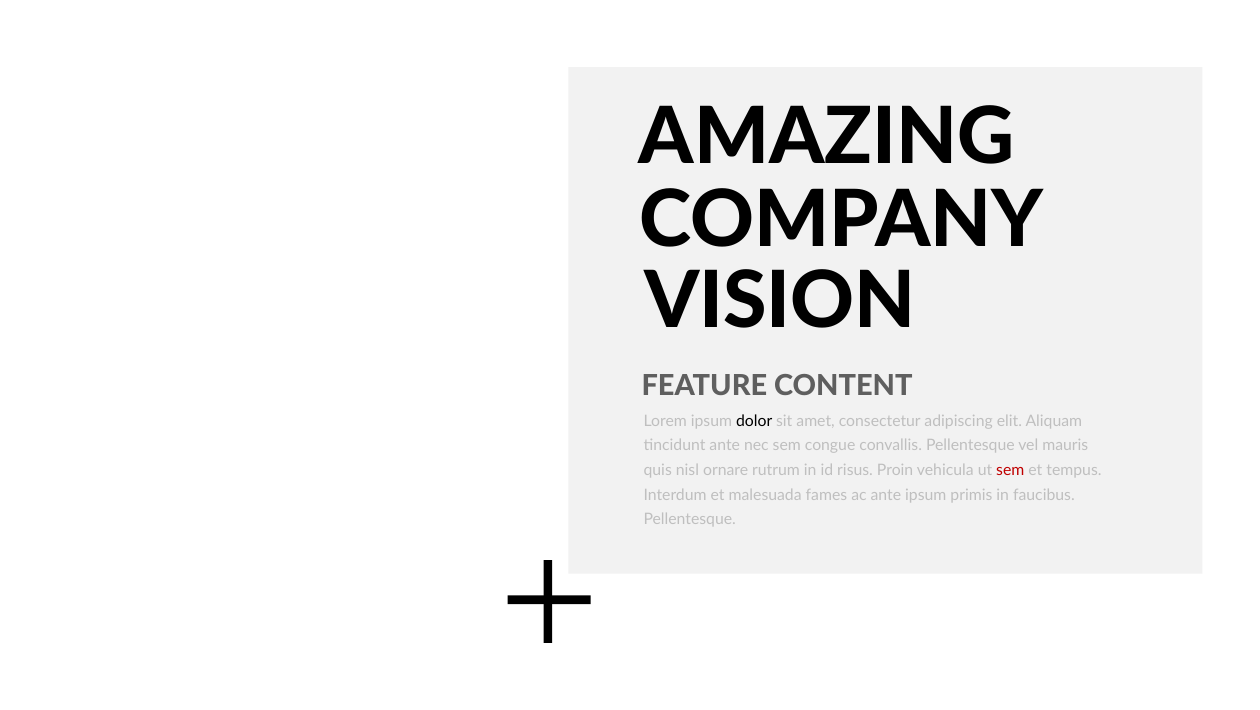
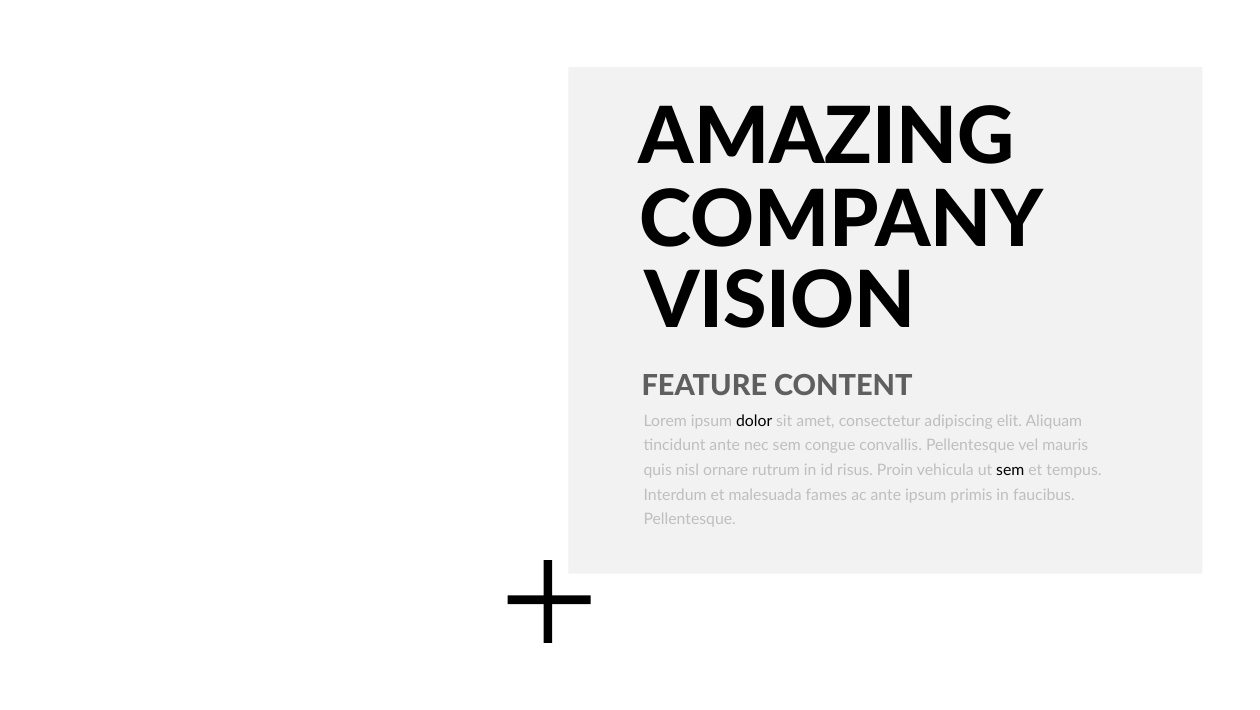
sem colour: red -> black (1010, 471)
